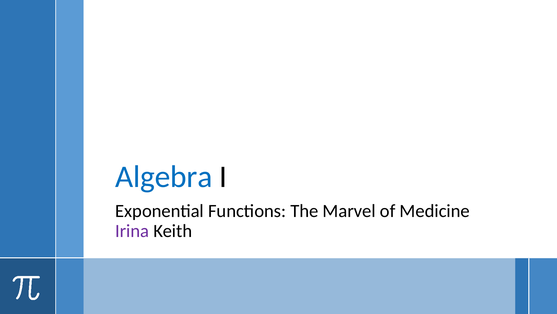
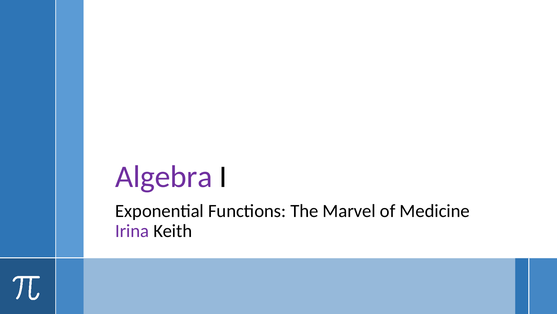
Algebra colour: blue -> purple (164, 176)
